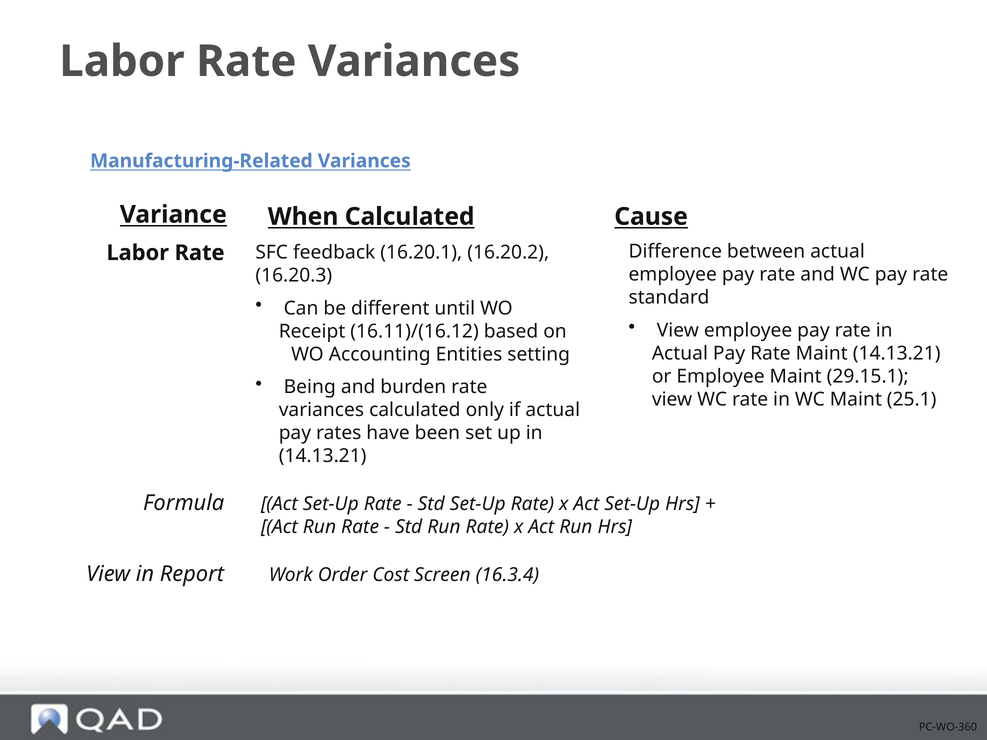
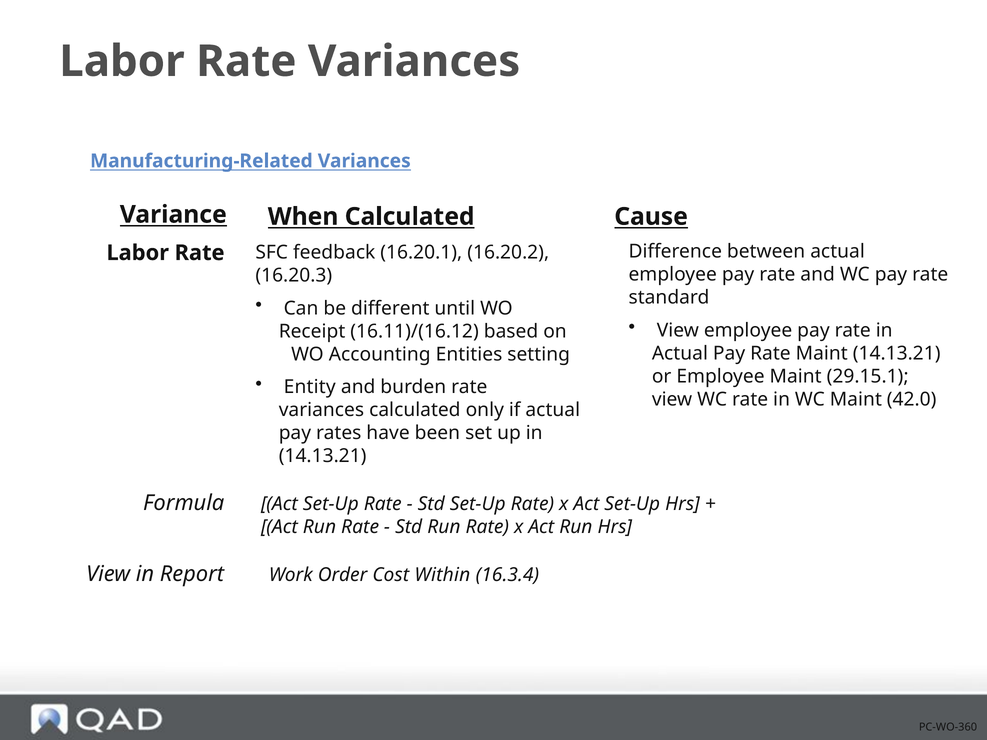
Being: Being -> Entity (310, 387)
25.1: 25.1 -> 42.0 (912, 399)
Screen: Screen -> Within (442, 575)
